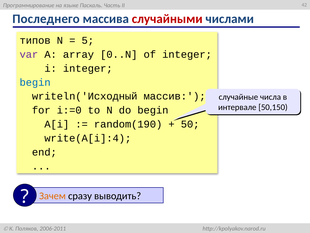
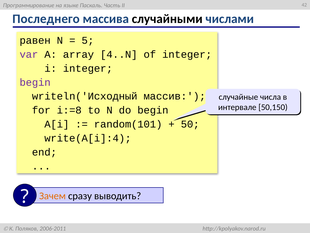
случайными colour: red -> black (167, 19)
типов: типов -> равен (35, 40)
0..N: 0..N -> 4..N (119, 54)
begin colour: blue -> purple (35, 82)
i:=0: i:=0 -> i:=8 (69, 110)
random(190: random(190 -> random(101 (128, 124)
